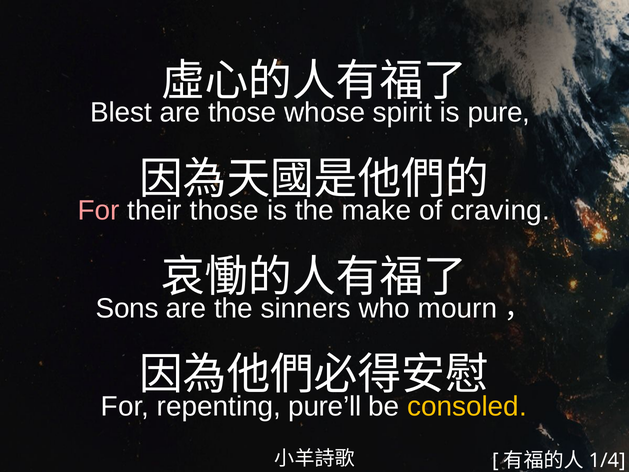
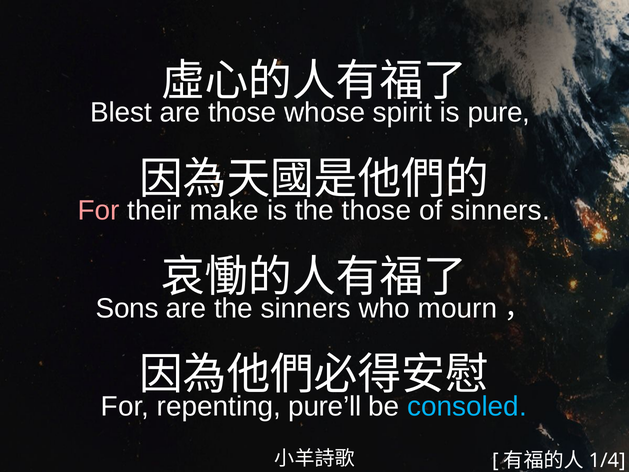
their those: those -> make (224, 210)
the make: make -> those (377, 210)
of craving: craving -> sinners (500, 210)
consoled colour: yellow -> light blue (467, 406)
